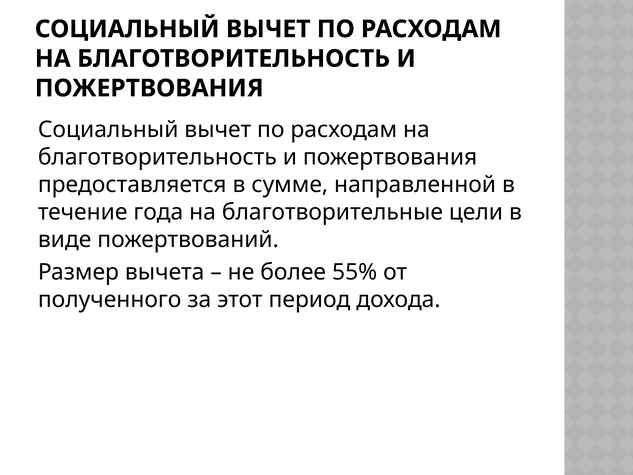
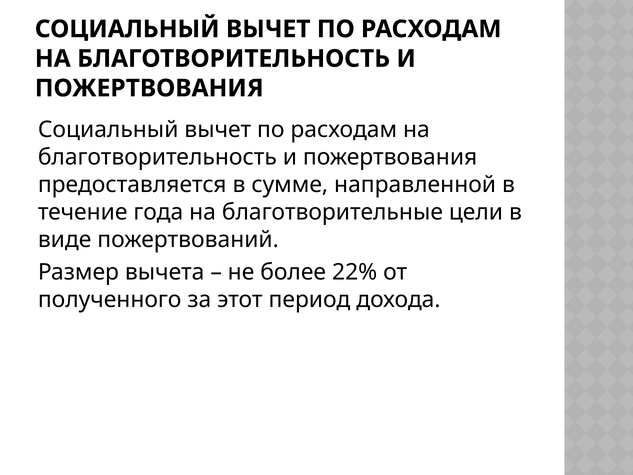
55%: 55% -> 22% (355, 272)
